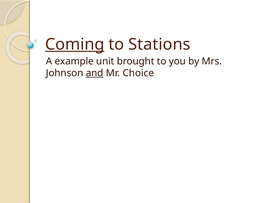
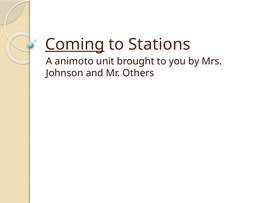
example: example -> animoto (74, 61)
and underline: present -> none (95, 73)
Choice: Choice -> Others (138, 73)
